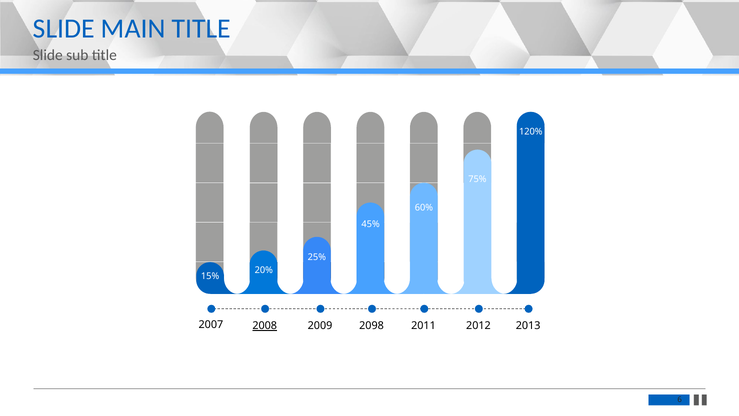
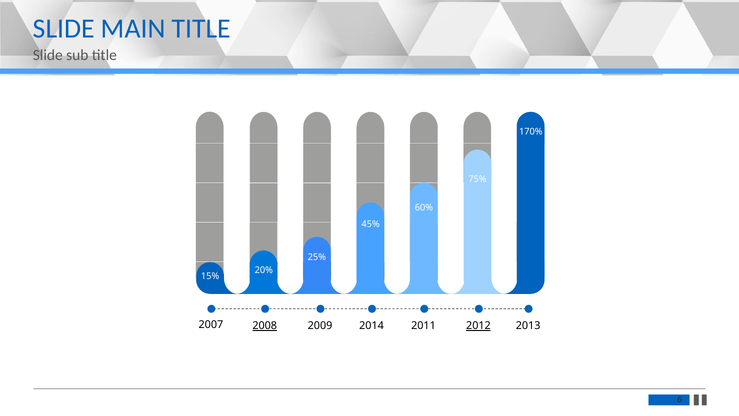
120%: 120% -> 170% (531, 132)
2098: 2098 -> 2014 (372, 326)
2012 underline: none -> present (478, 326)
